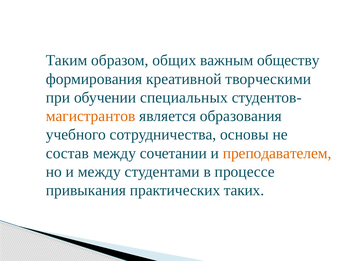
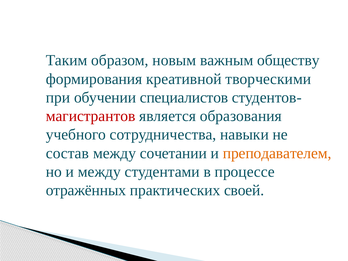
общих: общих -> новым (174, 60)
специальных: специальных -> специалистов (184, 97)
магистрантов colour: orange -> red (91, 116)
основы: основы -> навыки (244, 135)
привыкания: привыкания -> отражённых (86, 190)
таких: таких -> своей (244, 190)
